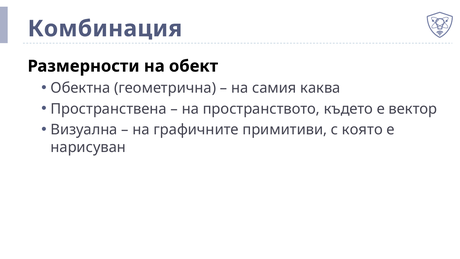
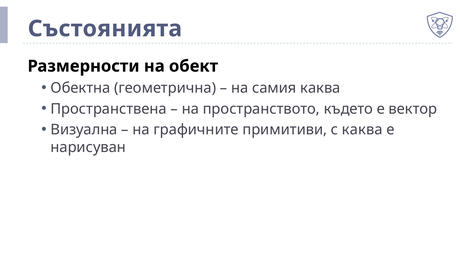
Комбинация: Комбинация -> Състоянията (105, 29)
с която: която -> каква (362, 130)
